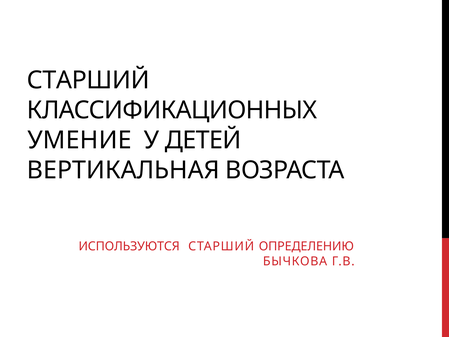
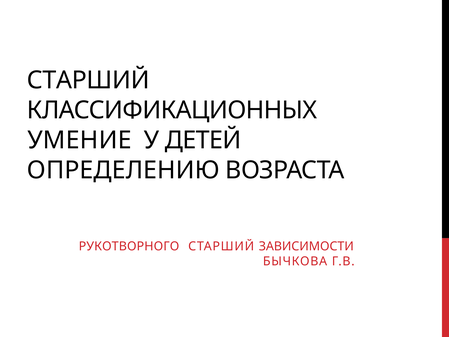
ВЕРТИКАЛЬНАЯ: ВЕРТИКАЛЬНАЯ -> ОПРЕДЕЛЕНИЮ (123, 170)
ИСПОЛЬЗУЮТСЯ: ИСПОЛЬЗУЮТСЯ -> РУКОТВОРНОГО (129, 246)
ОПРЕДЕЛЕНИЮ: ОПРЕДЕЛЕНИЮ -> ЗАВИСИМОСТИ (306, 246)
